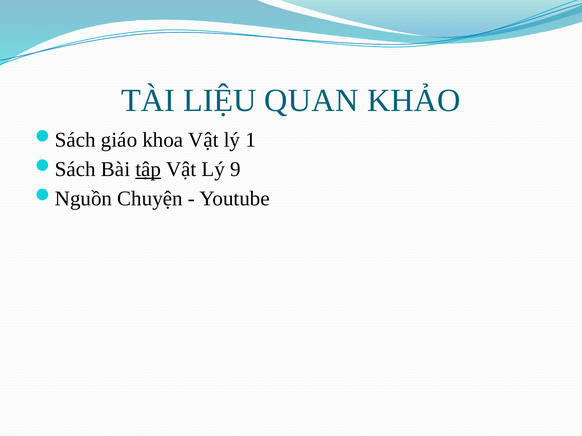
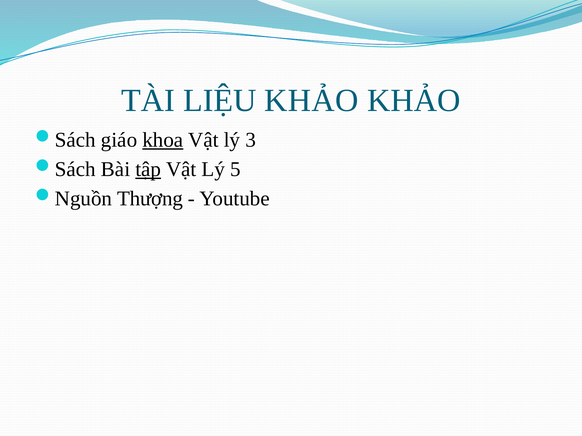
LIỆU QUAN: QUAN -> KHẢO (311, 100)
khoa underline: none -> present (163, 140)
1: 1 -> 3 (251, 140)
9: 9 -> 5 (235, 170)
Chuyện: Chuyện -> Thượng (150, 199)
